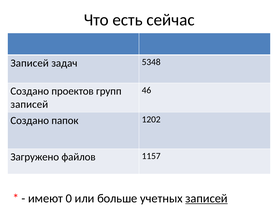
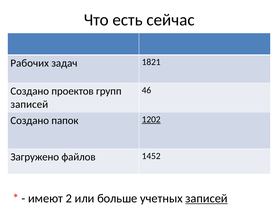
Записей: Записей -> Рабочих (30, 63)
5348: 5348 -> 1821 (151, 62)
1202 underline: none -> present (151, 119)
1157: 1157 -> 1452 (151, 156)
0: 0 -> 2 (69, 198)
